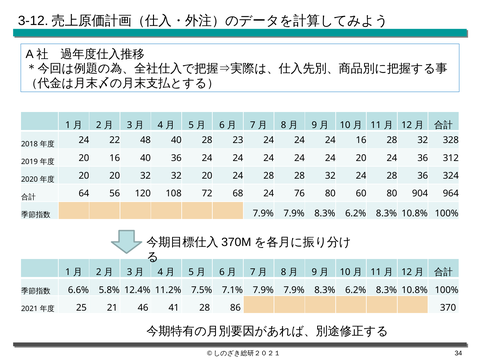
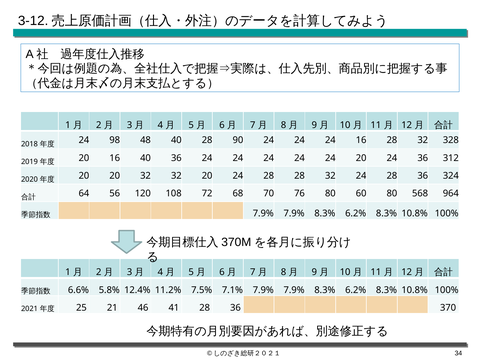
22: 22 -> 98 (115, 140)
23: 23 -> 90 (238, 140)
68 24: 24 -> 70 (269, 193)
904: 904 -> 568 (420, 193)
41 28 86: 86 -> 36 (235, 308)
